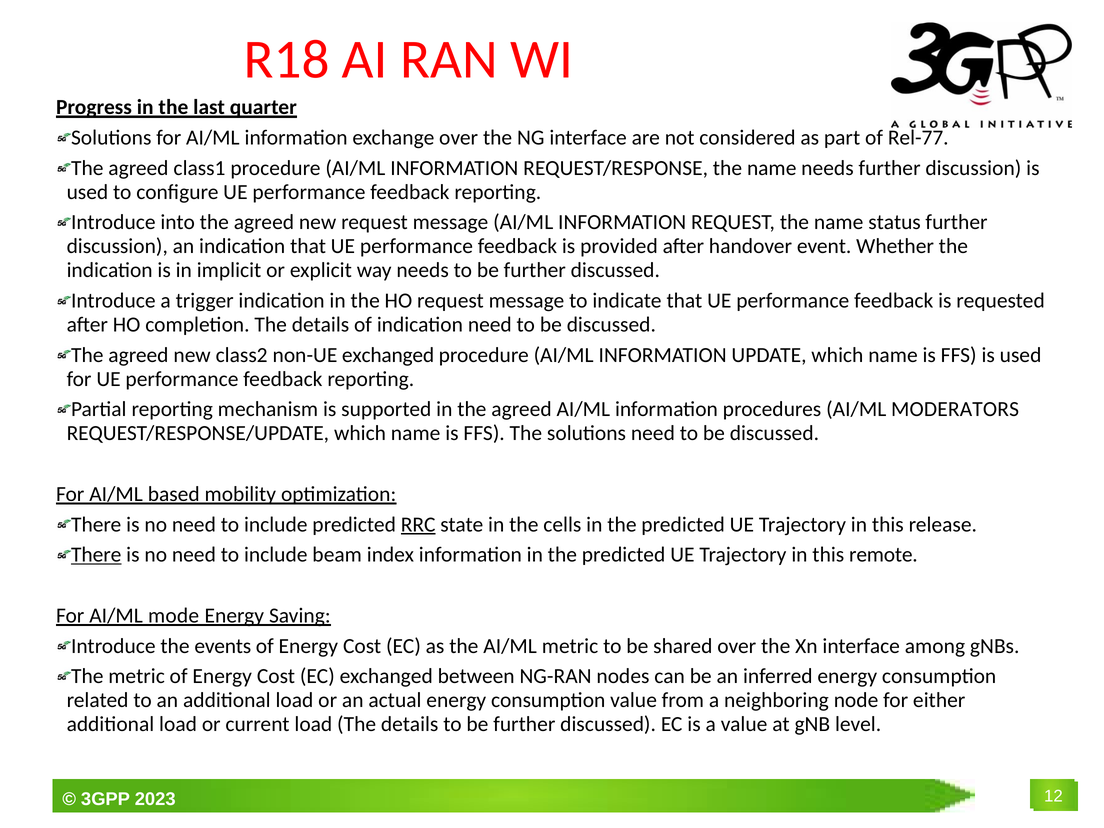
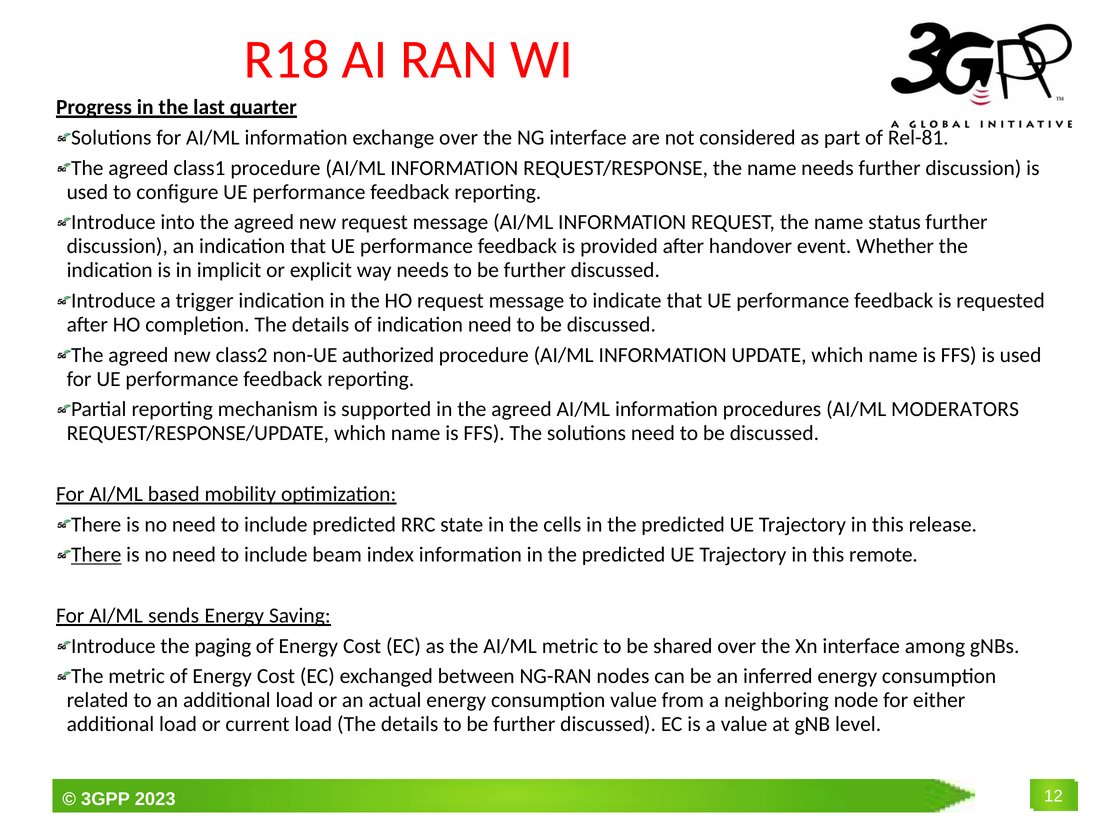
Rel-77: Rel-77 -> Rel-81 (918, 138)
non-UE exchanged: exchanged -> authorized (388, 355)
RRC underline: present -> none (418, 524)
mode: mode -> sends (174, 616)
events: events -> paging (223, 646)
